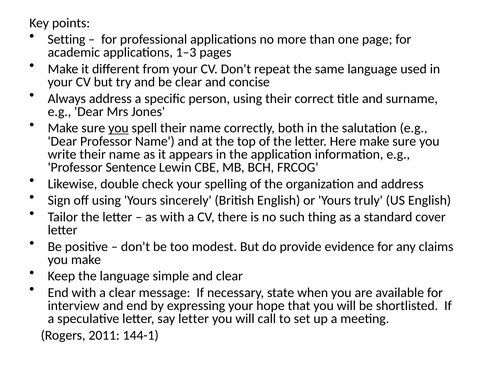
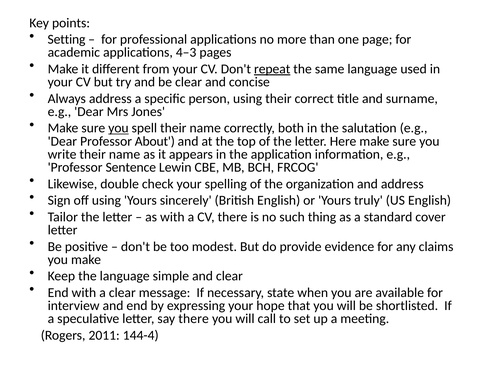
1–3: 1–3 -> 4–3 (186, 52)
repeat underline: none -> present (272, 69)
Professor Name: Name -> About (155, 141)
say letter: letter -> there (194, 319)
144-1: 144-1 -> 144-4 (141, 335)
